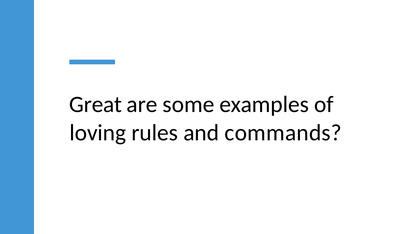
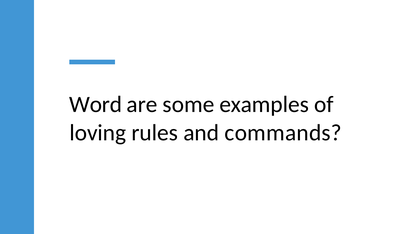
Great: Great -> Word (96, 105)
